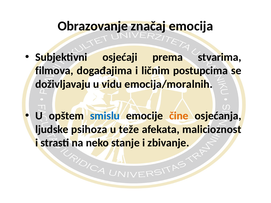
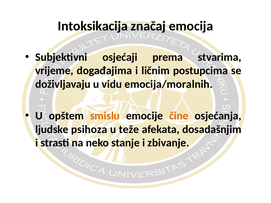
Obrazovanje: Obrazovanje -> Intoksikacija (93, 26)
filmova: filmova -> vrijeme (54, 71)
smislu colour: blue -> orange (105, 116)
malicioznost: malicioznost -> dosadašnjim (212, 129)
